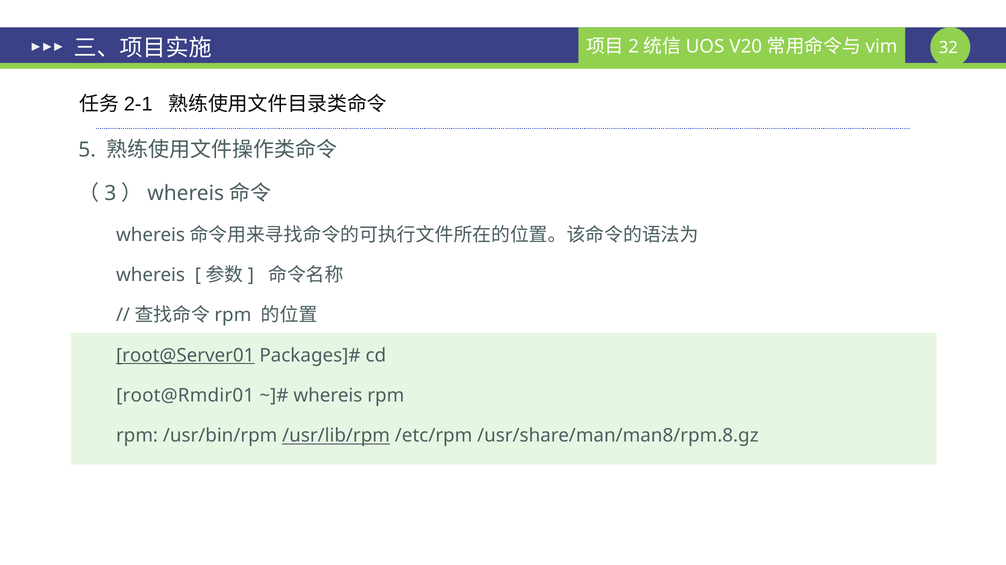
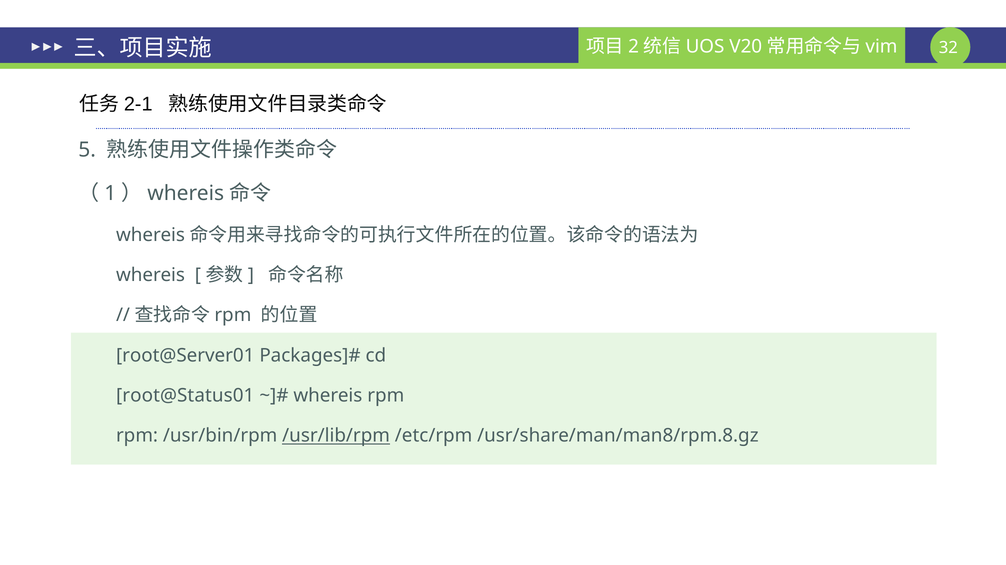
3: 3 -> 1 (110, 194)
root@Server01 underline: present -> none (185, 356)
root@Rmdir01: root@Rmdir01 -> root@Status01 (185, 396)
